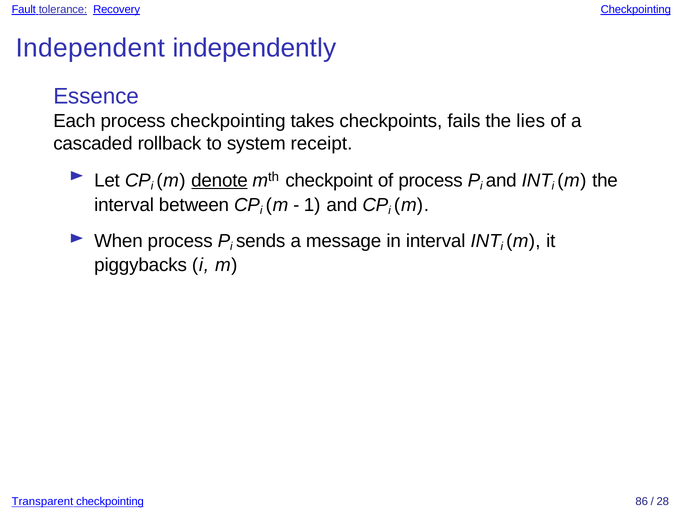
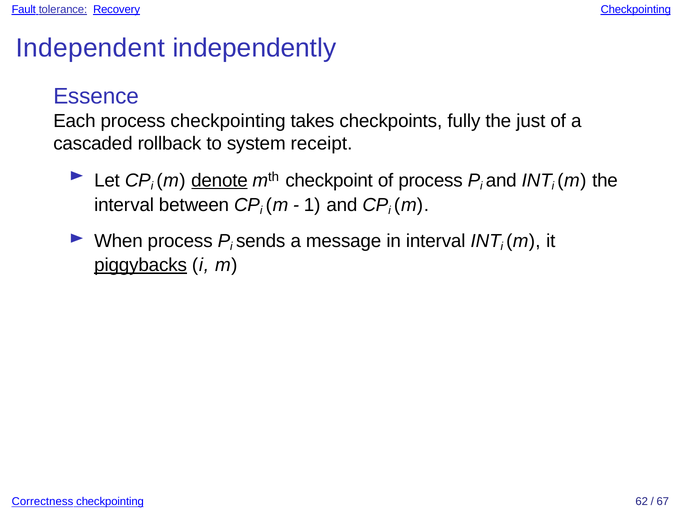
fails: fails -> fully (464, 121)
lies: lies -> just (531, 121)
piggybacks underline: none -> present (141, 265)
Transparent: Transparent -> Correctness (42, 502)
86: 86 -> 62 (642, 502)
28: 28 -> 67 (663, 502)
